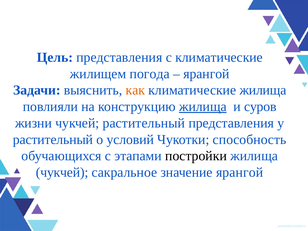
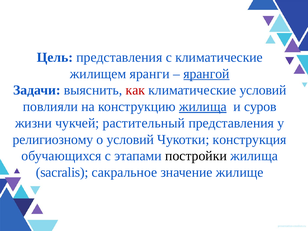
погода: погода -> яранги (150, 74)
ярангой underline: none -> present (206, 74)
как colour: orange -> red (135, 90)
климатические жилища: жилища -> условий (263, 90)
растительный: растительный -> религиозному (53, 140)
способность: способность -> конструкция (250, 140)
чукчей: чукчей -> sacralis (62, 172)
значение ярангой: ярангой -> жилище (240, 172)
